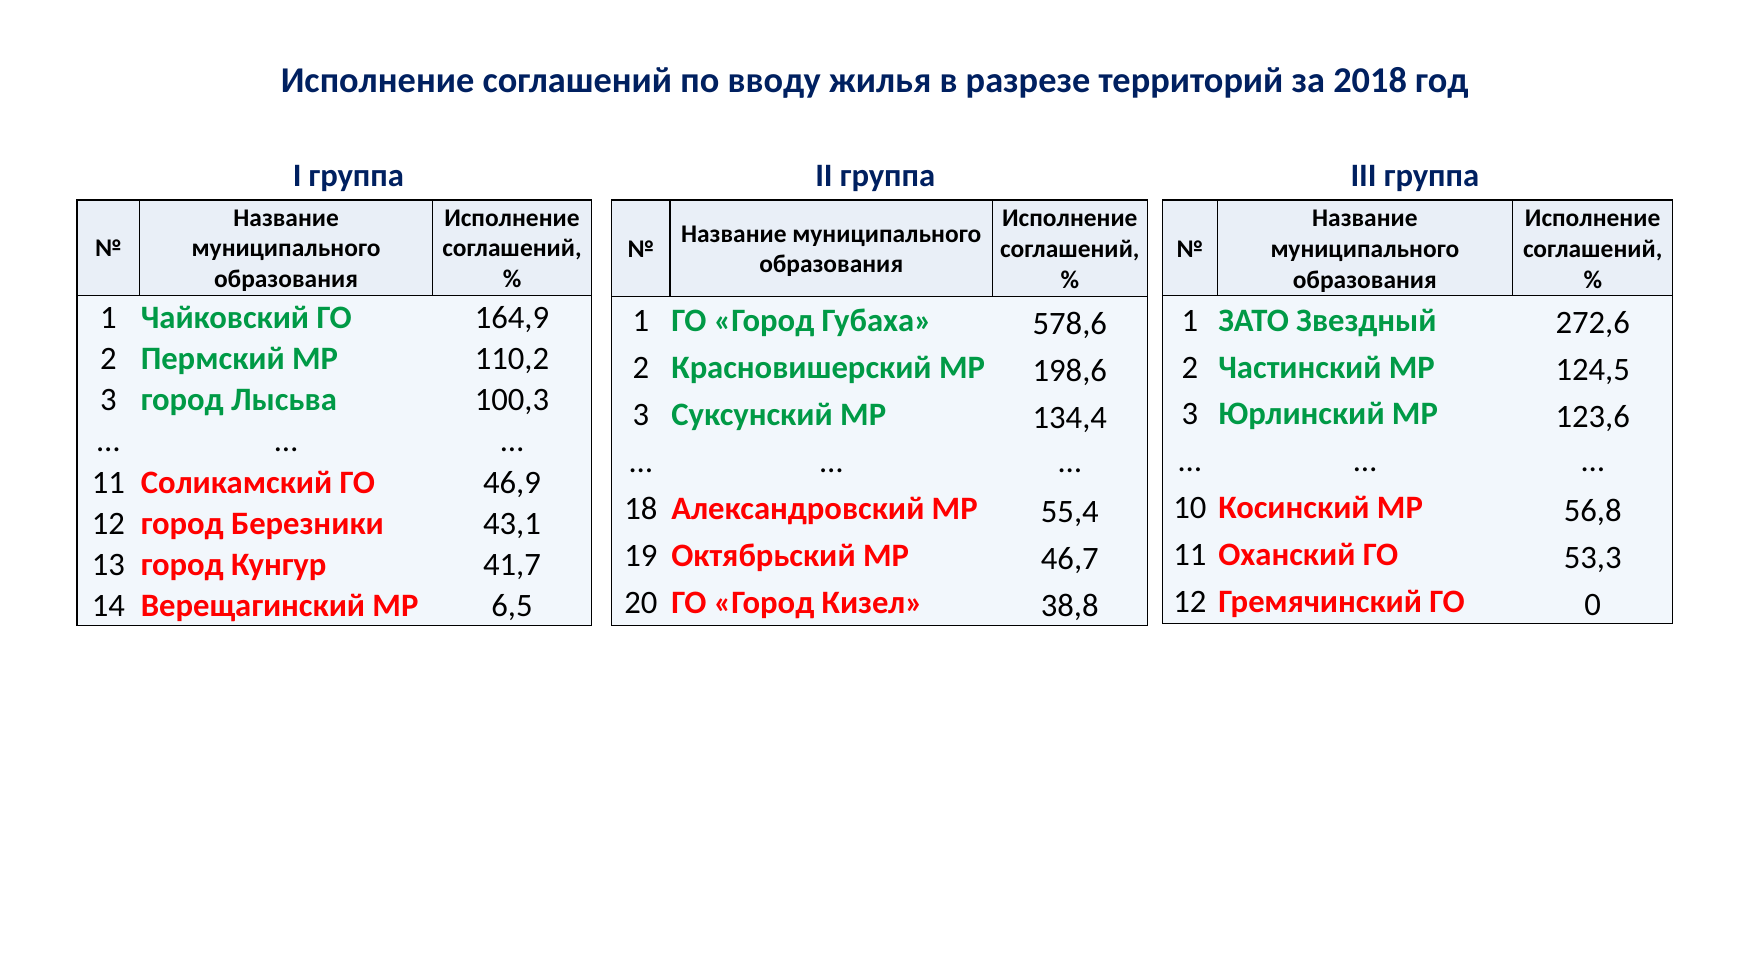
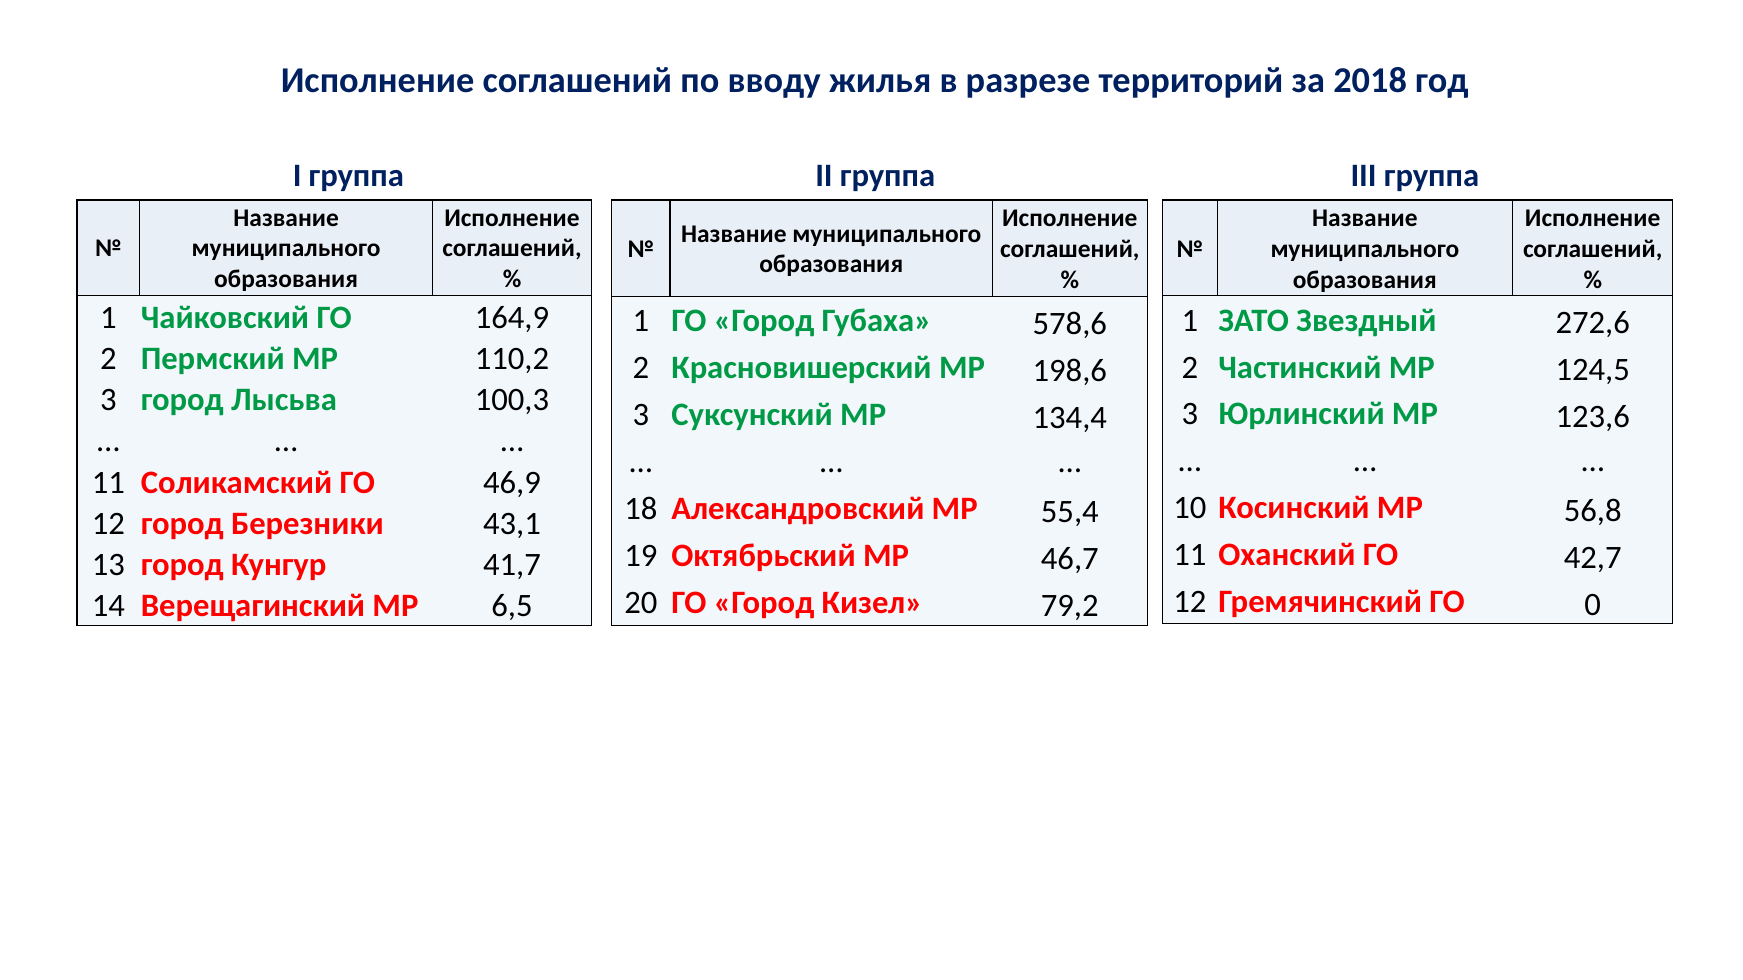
53,3: 53,3 -> 42,7 (1593, 558)
38,8: 38,8 -> 79,2 (1070, 606)
